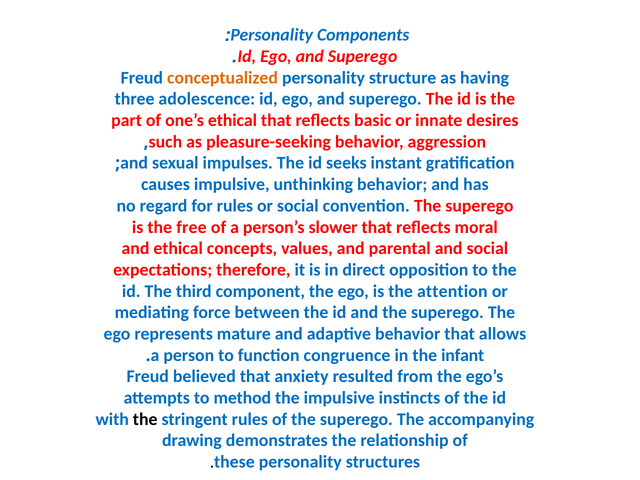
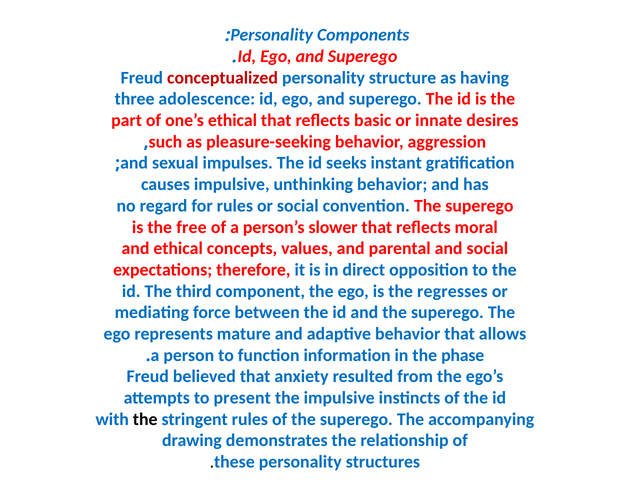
conceptualized colour: orange -> red (223, 78)
attention: attention -> regresses (452, 291)
congruence: congruence -> information (347, 355)
infant: infant -> phase (463, 355)
method: method -> present (242, 398)
